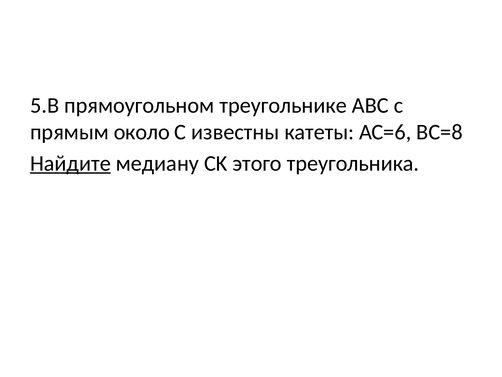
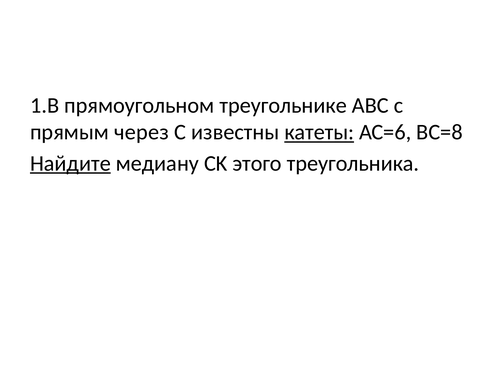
5.В: 5.В -> 1.В (45, 105)
около: около -> через (142, 132)
катеты underline: none -> present (319, 132)
